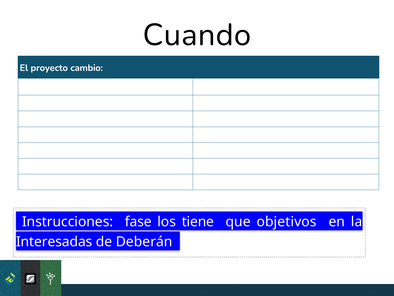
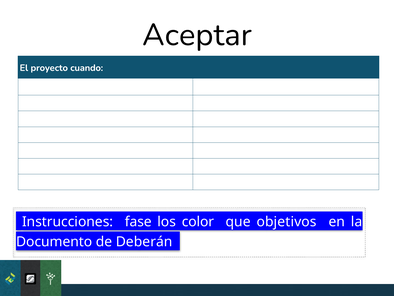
Cuando: Cuando -> Aceptar (197, 35)
cambio: cambio -> cuando (87, 68)
tiene: tiene -> color (198, 221)
Interesadas: Interesadas -> Documento (54, 241)
